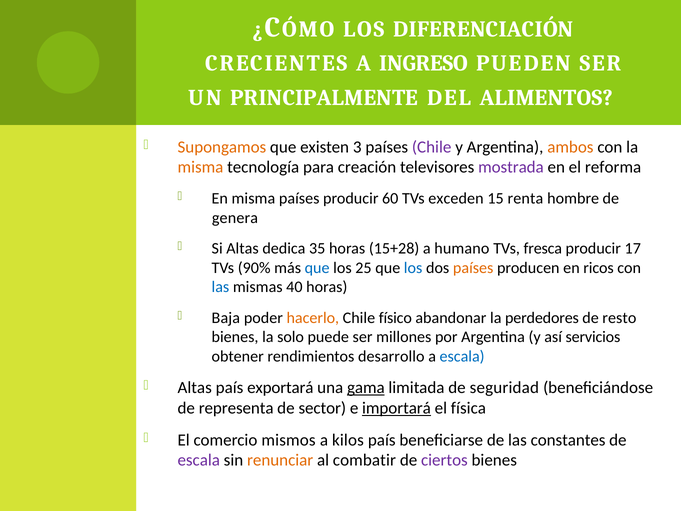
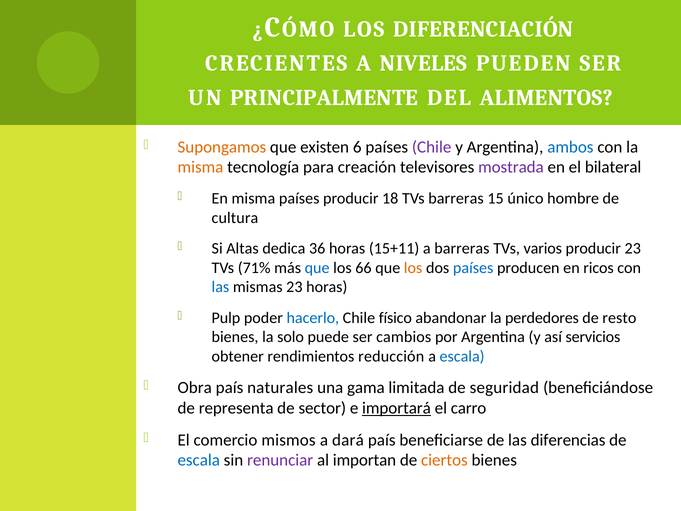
INGRESO: INGRESO -> NIVELES (423, 63)
3: 3 -> 6 (357, 147)
ambos colour: orange -> blue (570, 147)
reforma: reforma -> bilateral (613, 167)
60: 60 -> 18 (390, 198)
TVs exceden: exceden -> barreras (456, 198)
renta: renta -> único (525, 198)
genera: genera -> cultura (235, 218)
35: 35 -> 36 (317, 248)
15+28: 15+28 -> 15+11 (394, 248)
a humano: humano -> barreras (462, 248)
fresca: fresca -> varios (543, 248)
producir 17: 17 -> 23 (633, 248)
90%: 90% -> 71% (254, 268)
25: 25 -> 66 (363, 268)
los colour: blue -> orange (413, 268)
países colour: orange -> blue (473, 268)
mismas 40: 40 -> 23 (294, 287)
Baja: Baja -> Pulp (226, 318)
hacerlo colour: orange -> blue (313, 318)
millones: millones -> cambios (404, 337)
desarrollo: desarrollo -> reducción (391, 356)
Altas: Altas -> Obra (195, 387)
exportará: exportará -> naturales (280, 387)
gama underline: present -> none (366, 387)
física: física -> carro (469, 408)
kilos: kilos -> dará (348, 440)
constantes: constantes -> diferencias (568, 440)
escala colour: purple -> blue (199, 460)
renunciar colour: orange -> purple (280, 460)
combatir: combatir -> importan (365, 460)
ciertos colour: purple -> orange (444, 460)
